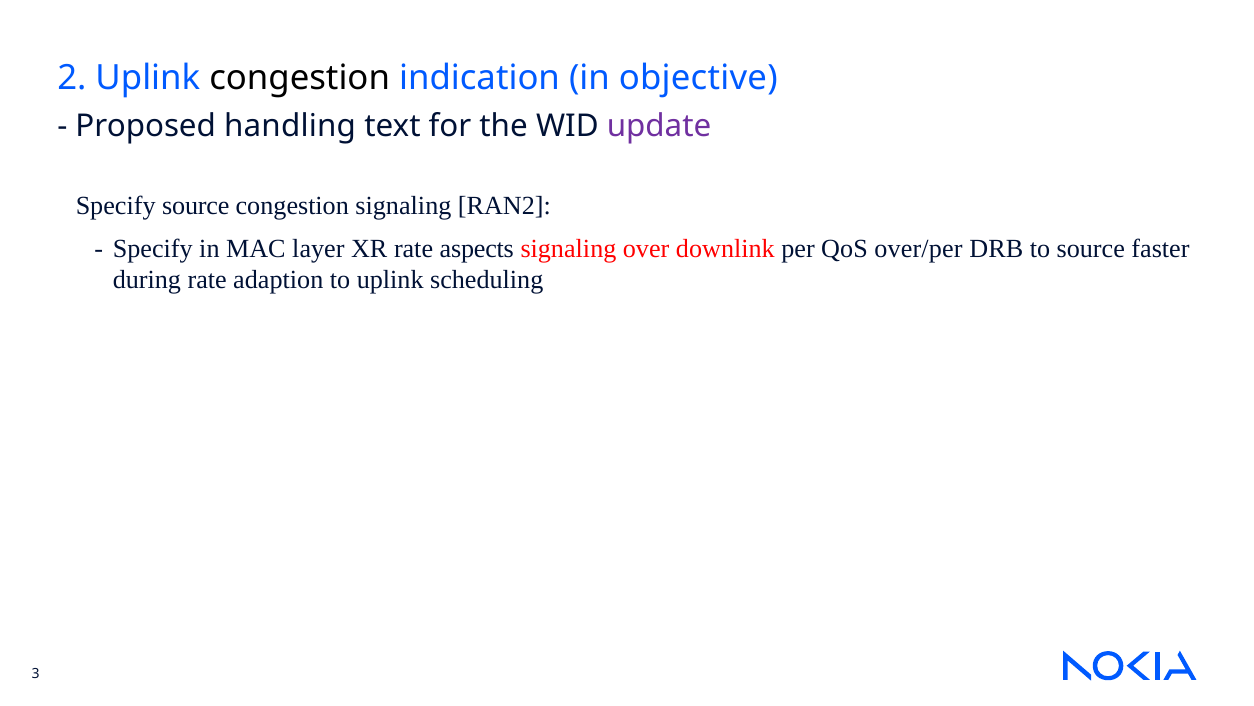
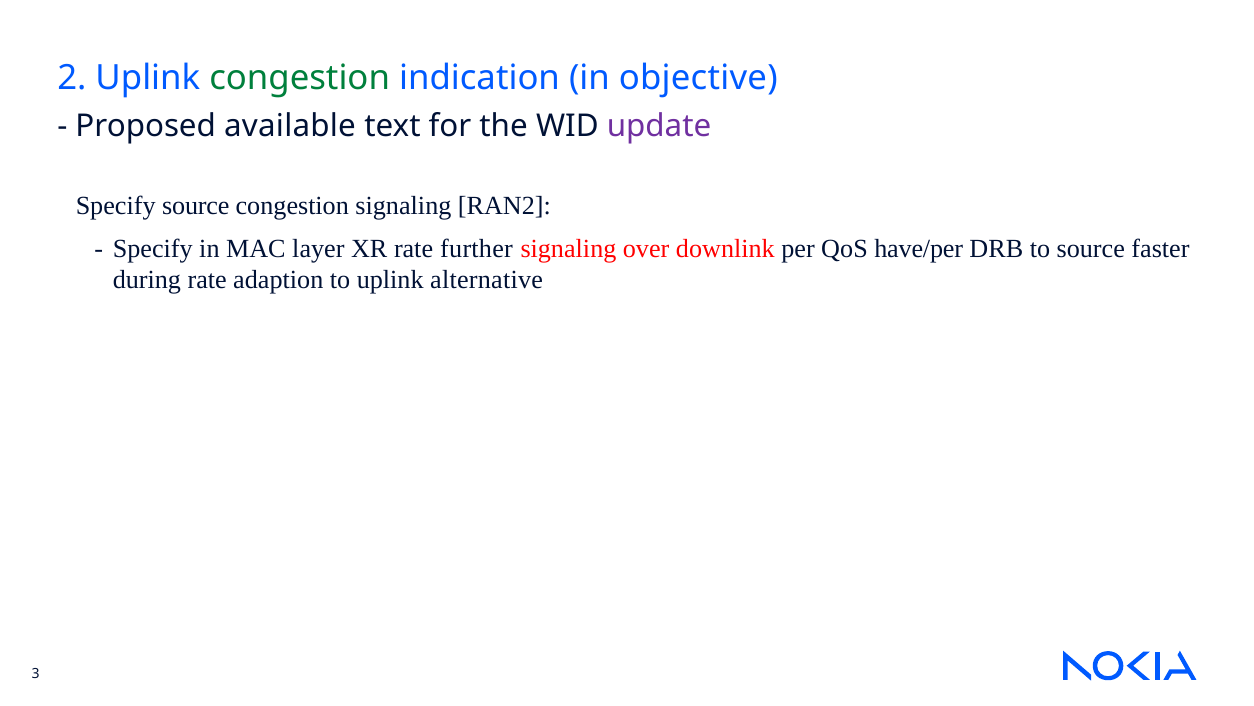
congestion colour: black -> green (300, 78)
handling: handling -> available (290, 126)
aspects: aspects -> further (477, 249)
over/per: over/per -> have/per (919, 249)
scheduling: scheduling -> alternative (487, 280)
